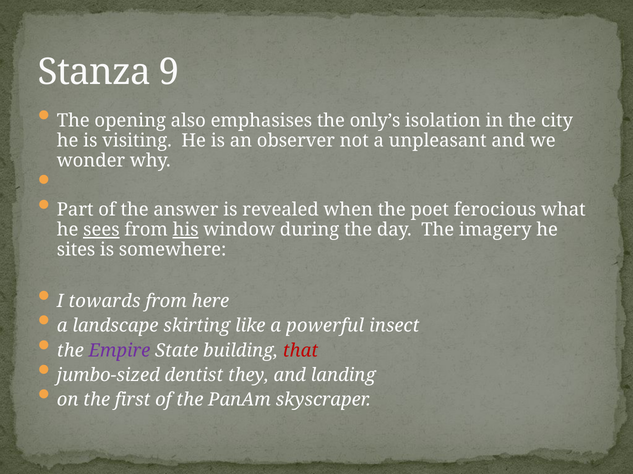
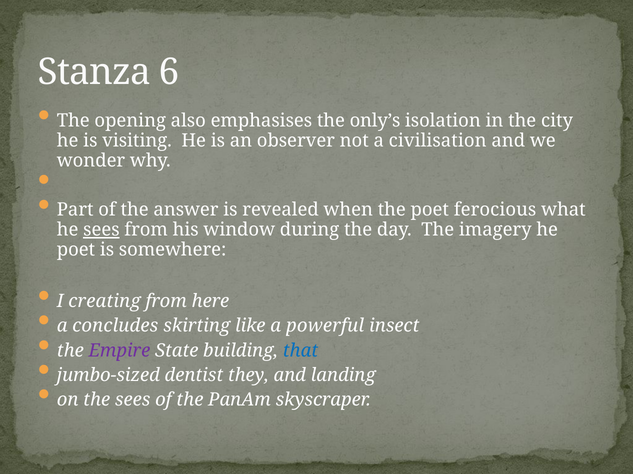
9: 9 -> 6 (169, 72)
unpleasant: unpleasant -> civilisation (438, 141)
his underline: present -> none (186, 230)
sites: sites -> poet (76, 250)
towards: towards -> creating (105, 302)
landscape: landscape -> concludes (115, 326)
that colour: red -> blue (300, 351)
the first: first -> sees (133, 400)
